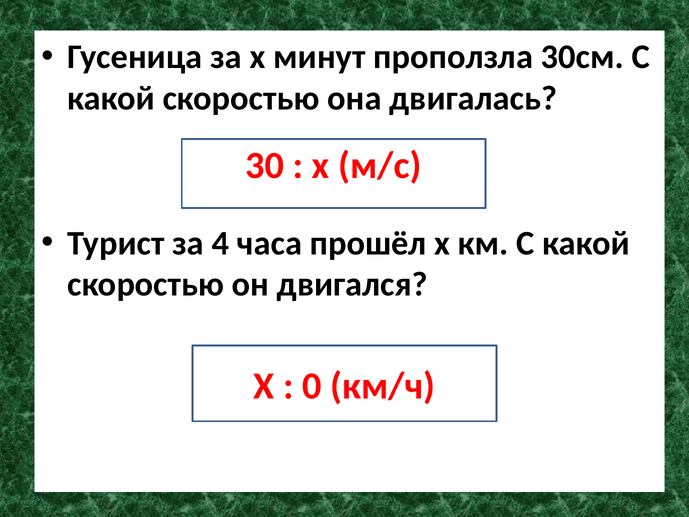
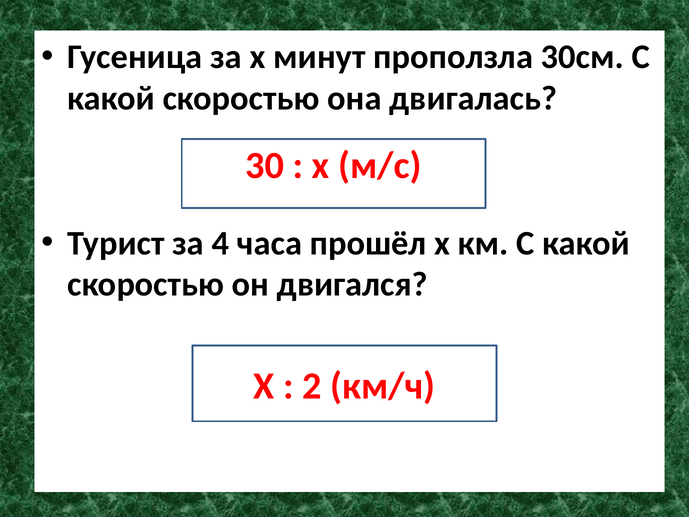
0: 0 -> 2 (312, 386)
